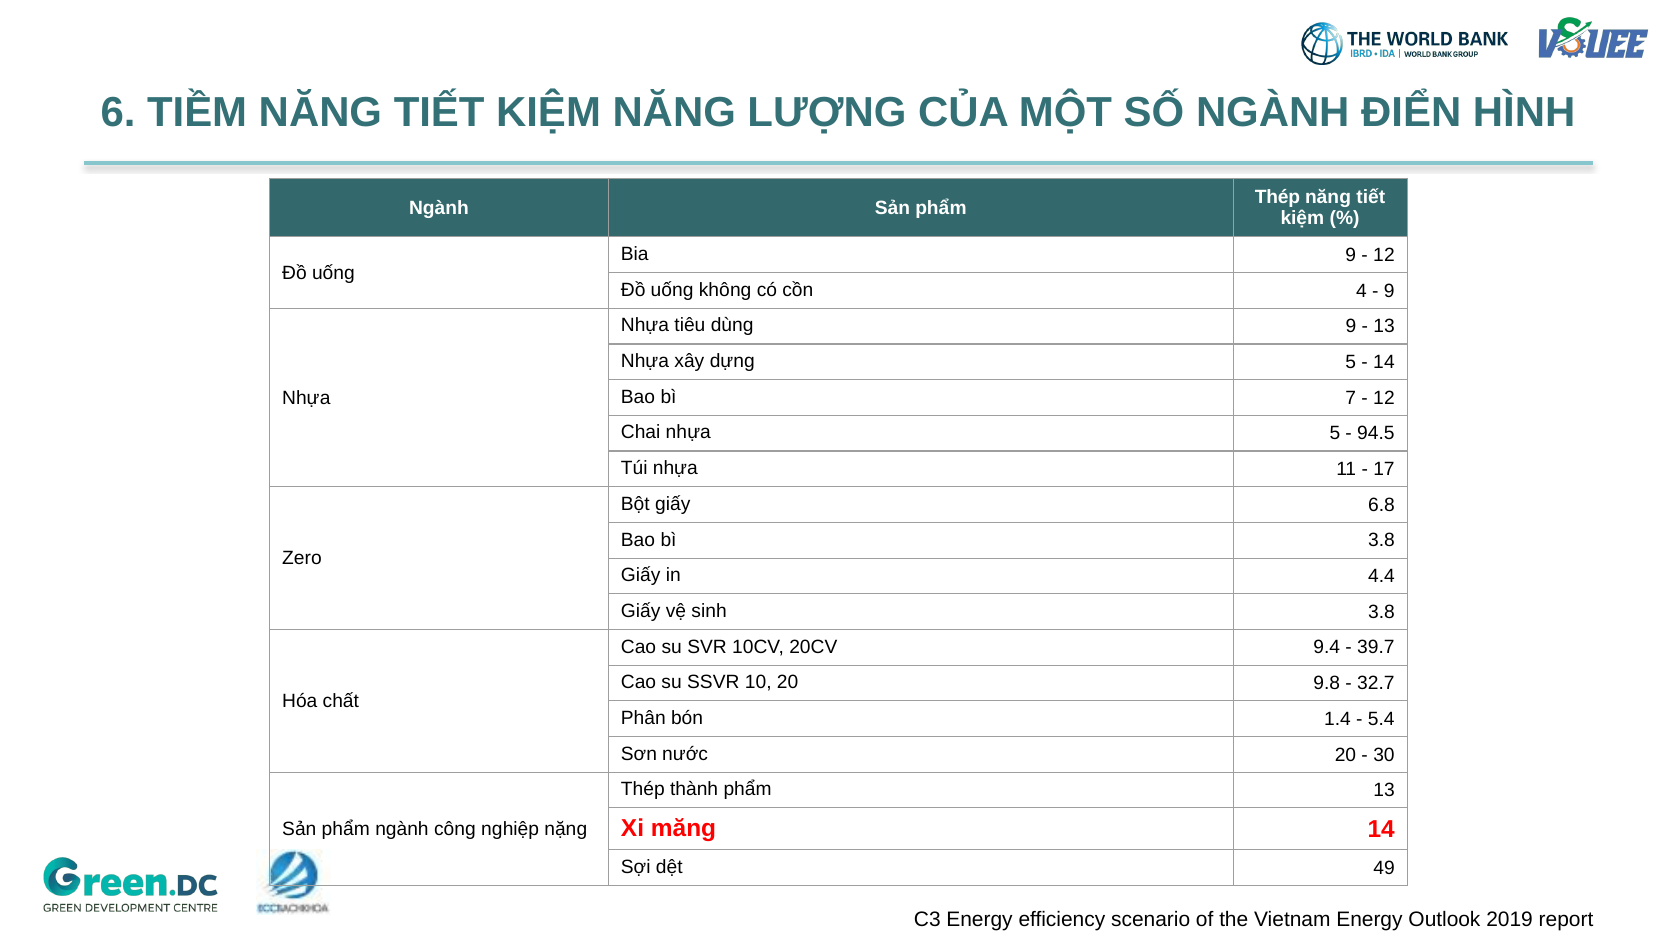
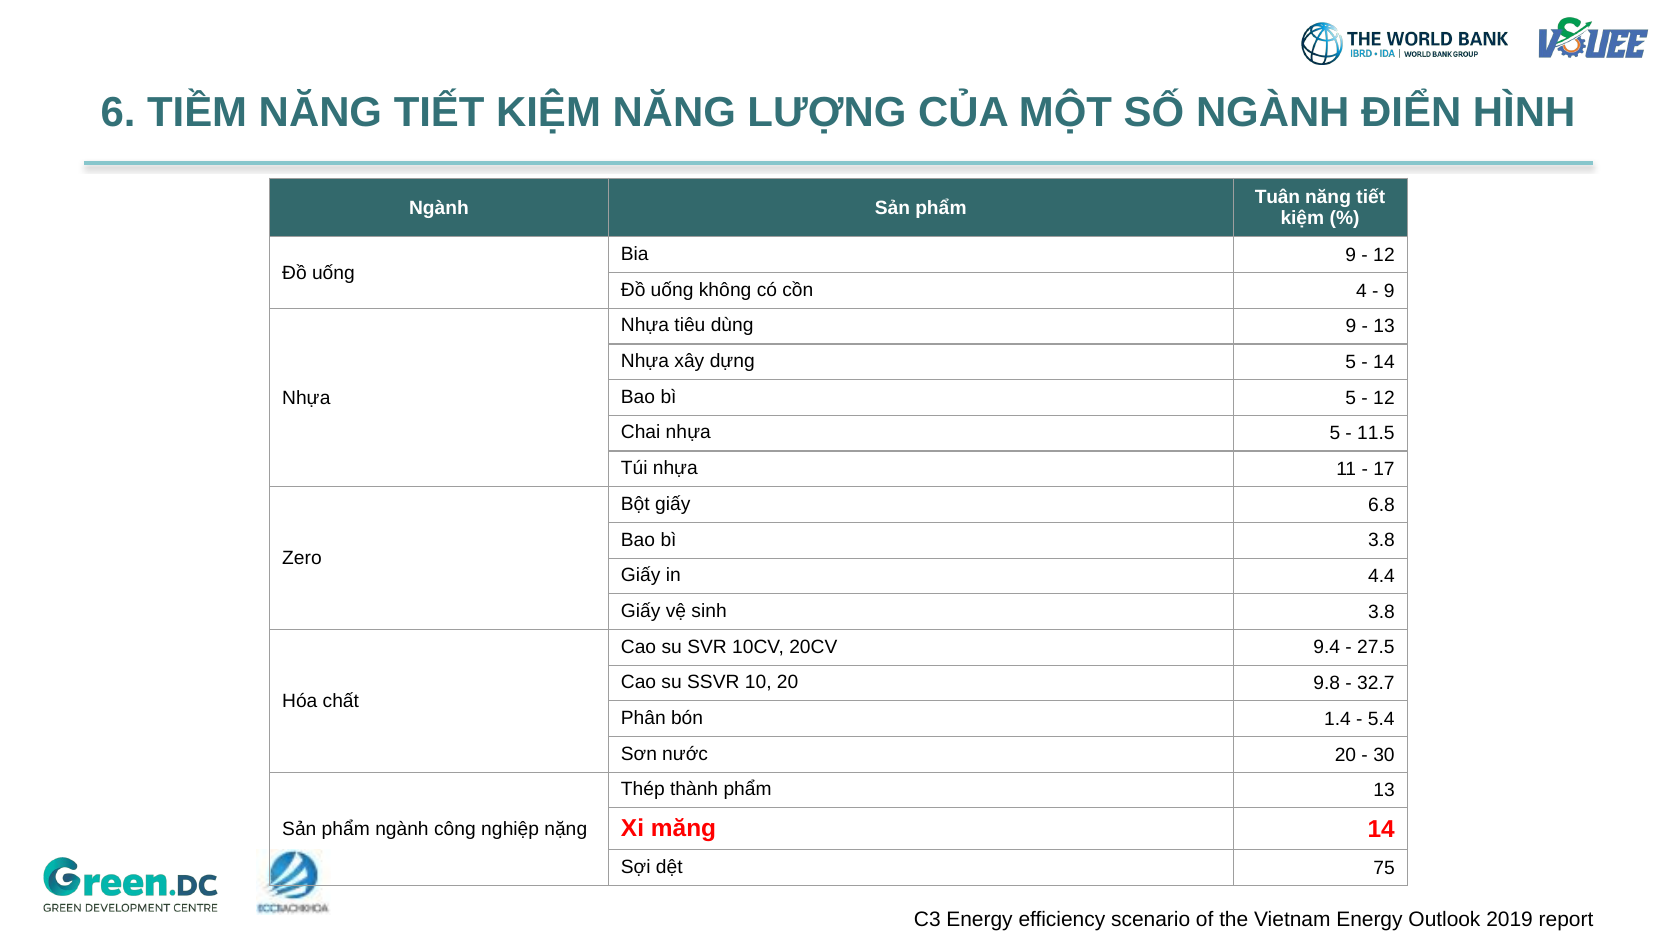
Thép: Thép -> Tuân (1277, 197)
bì 7: 7 -> 5 (1351, 398)
94.5: 94.5 -> 11.5 (1376, 434)
39.7: 39.7 -> 27.5 (1376, 648)
49: 49 -> 75 (1384, 868)
